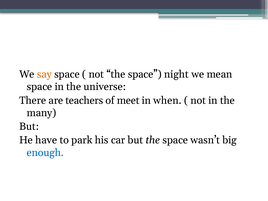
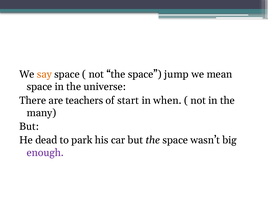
night: night -> jump (176, 74)
meet: meet -> start (128, 100)
have: have -> dead (46, 140)
enough colour: blue -> purple (45, 153)
